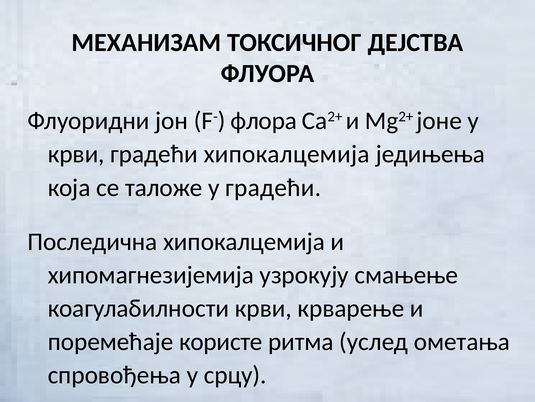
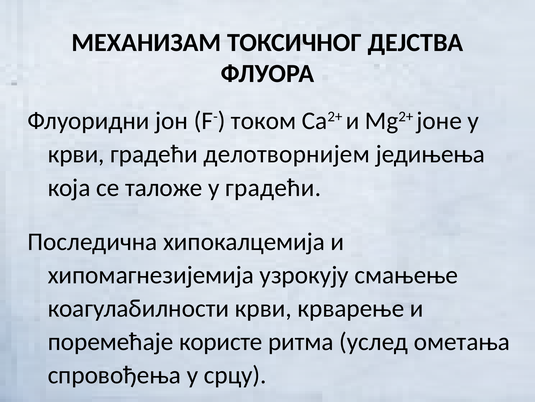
флора: флора -> током (264, 121)
градећи хипокалцемија: хипокалцемија -> делотворнијем (287, 154)
